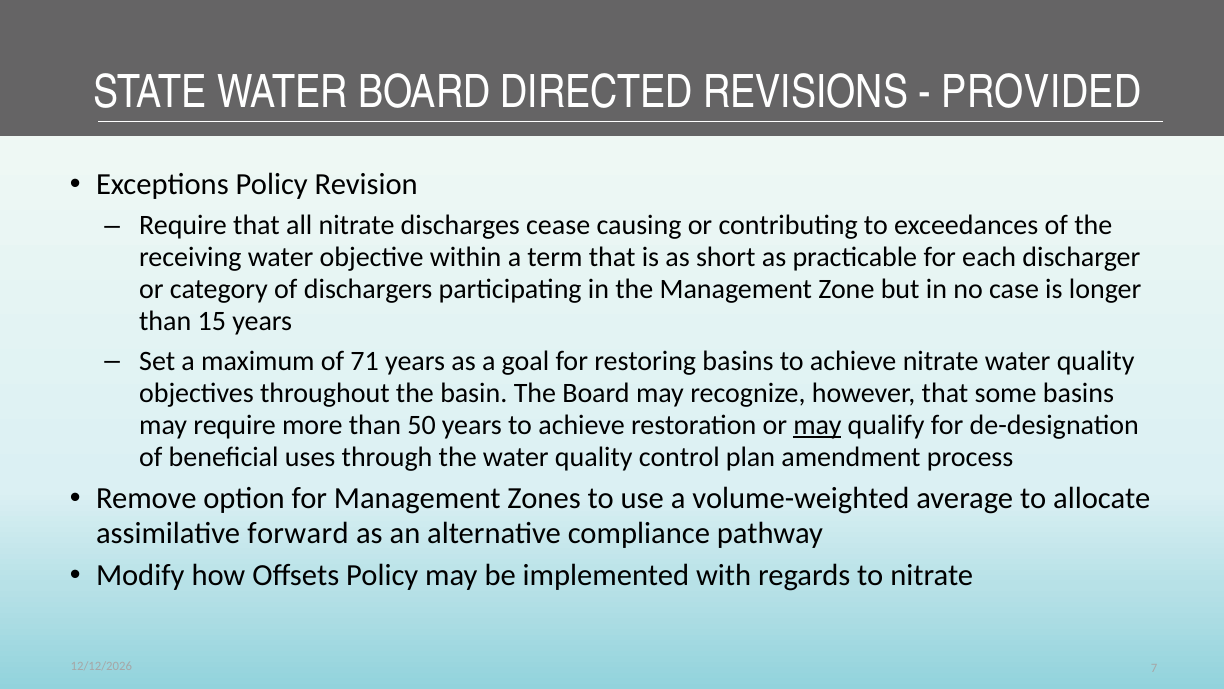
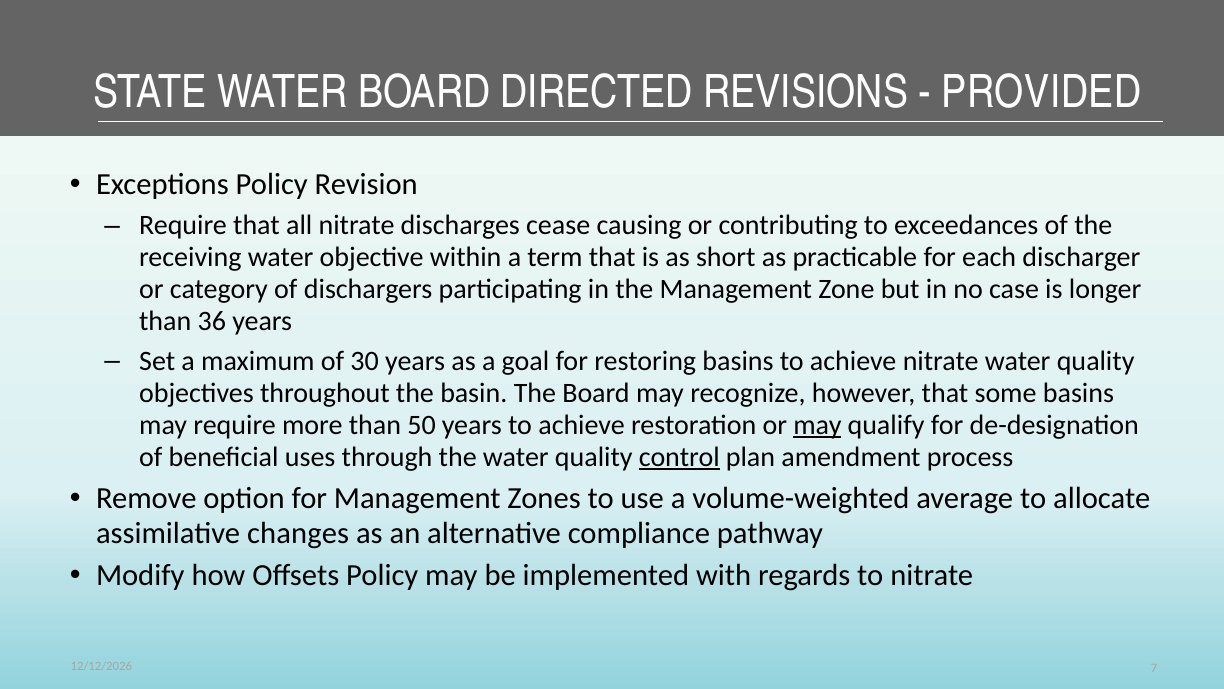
15: 15 -> 36 (212, 321)
71: 71 -> 30 (365, 361)
control underline: none -> present (679, 457)
forward: forward -> changes (298, 533)
